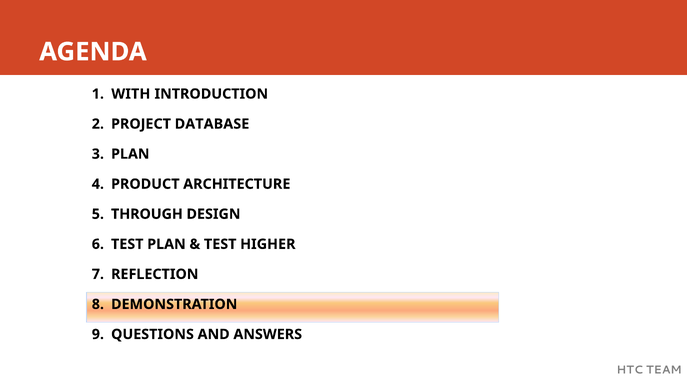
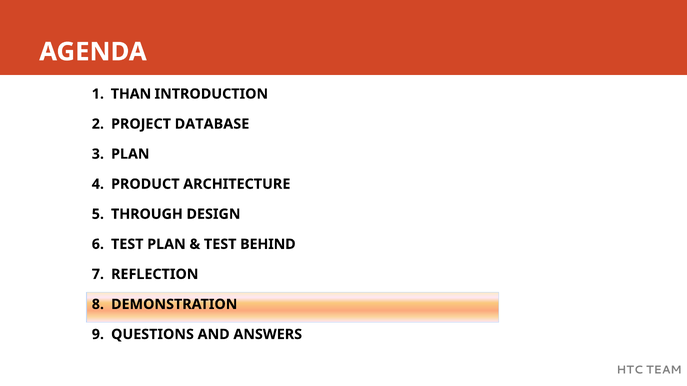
WITH: WITH -> THAN (131, 94)
HIGHER: HIGHER -> BEHIND (268, 244)
